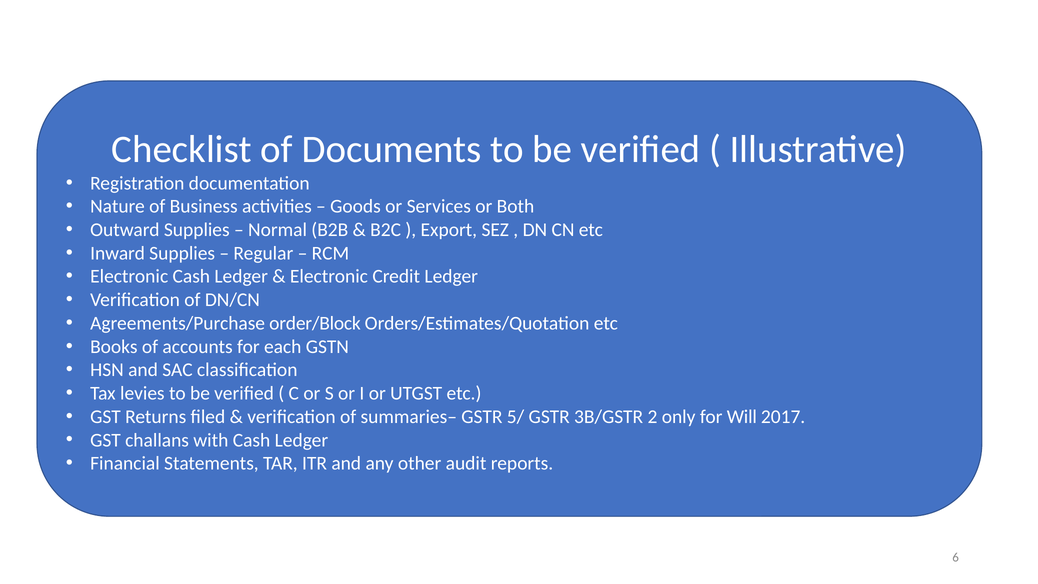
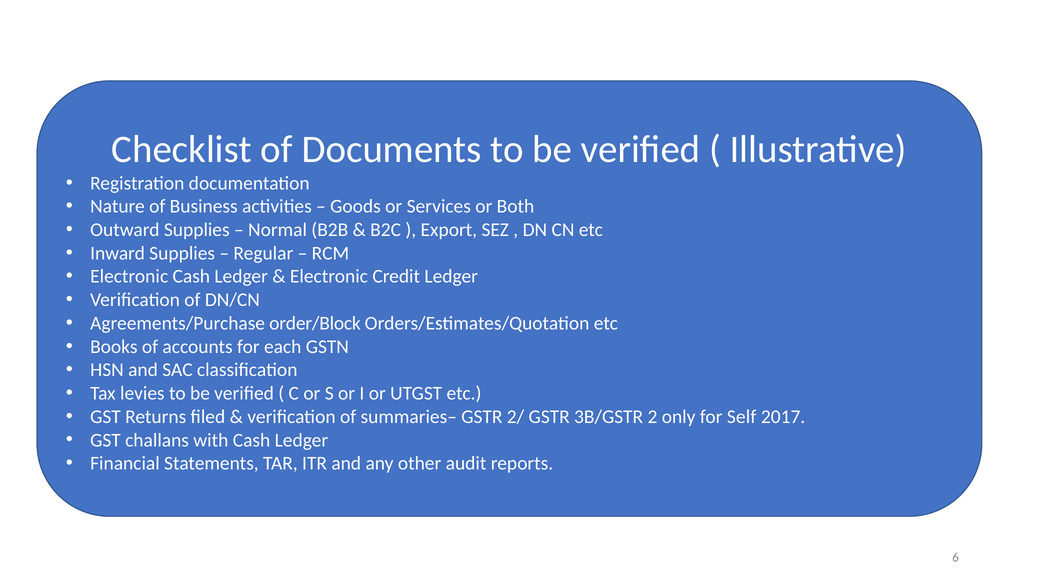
5/: 5/ -> 2/ (516, 417)
Will: Will -> Self (742, 417)
